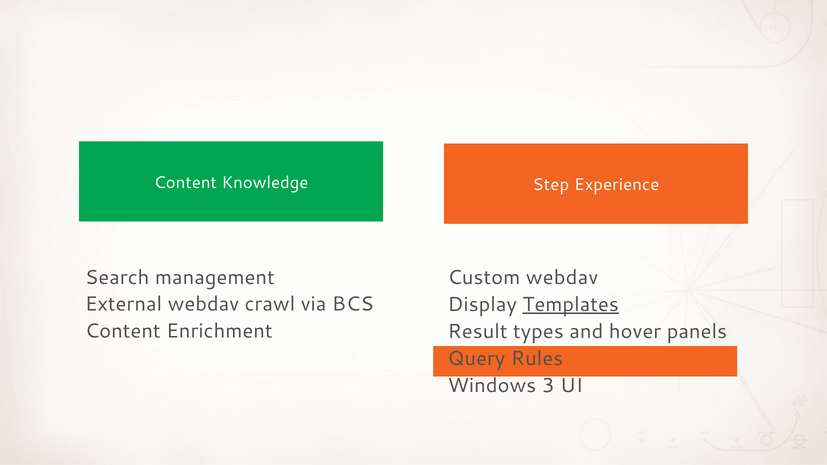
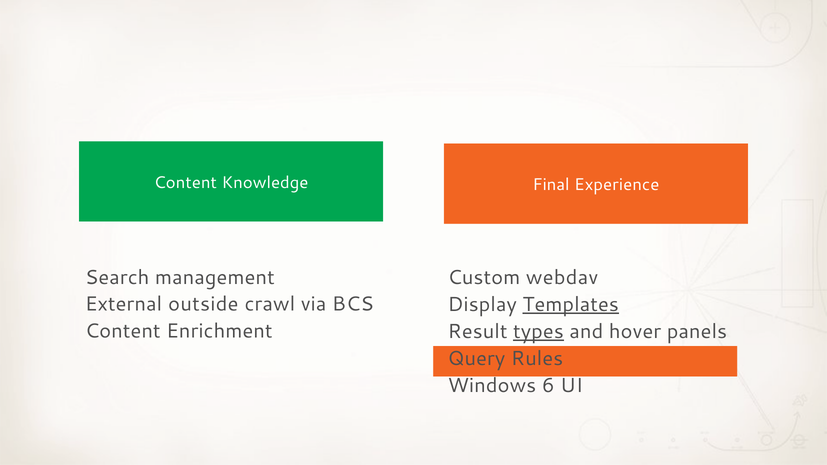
Step: Step -> Final (551, 185)
External webdav: webdav -> outside (203, 304)
types underline: none -> present (538, 332)
3: 3 -> 6 (548, 386)
